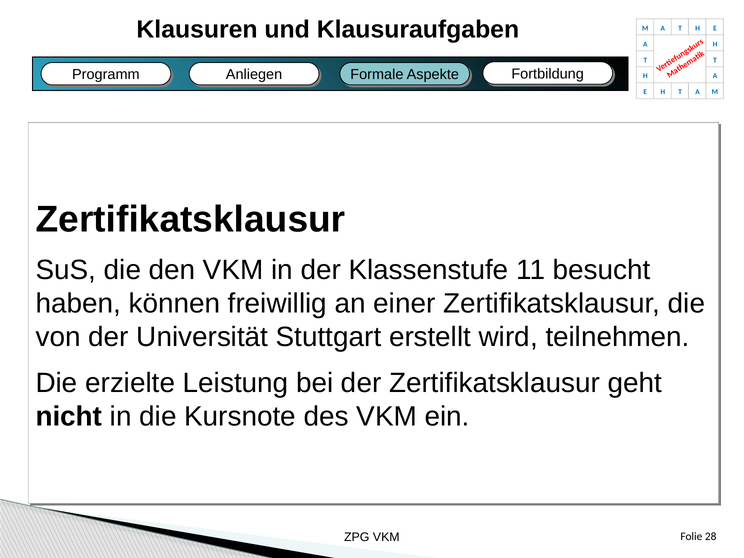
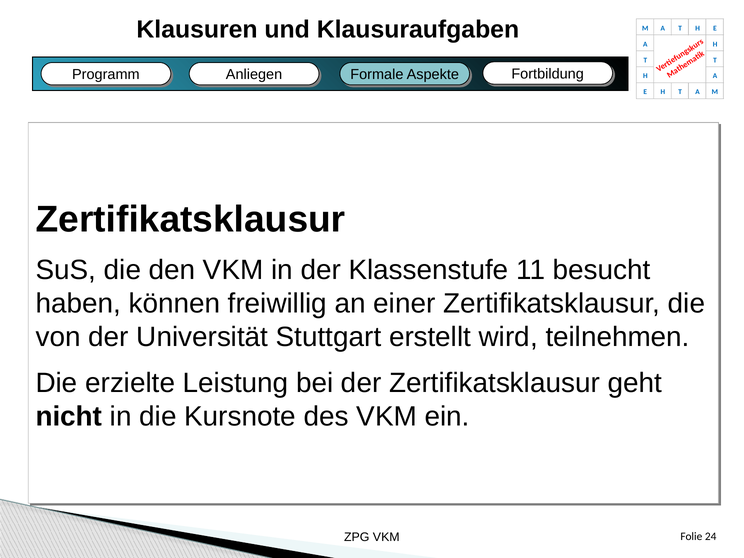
28: 28 -> 24 (711, 536)
